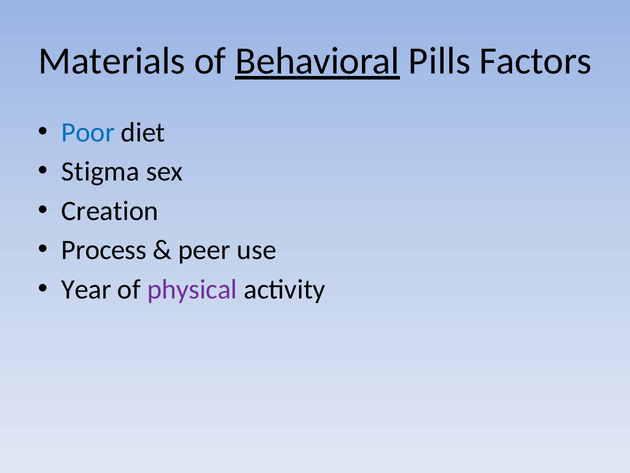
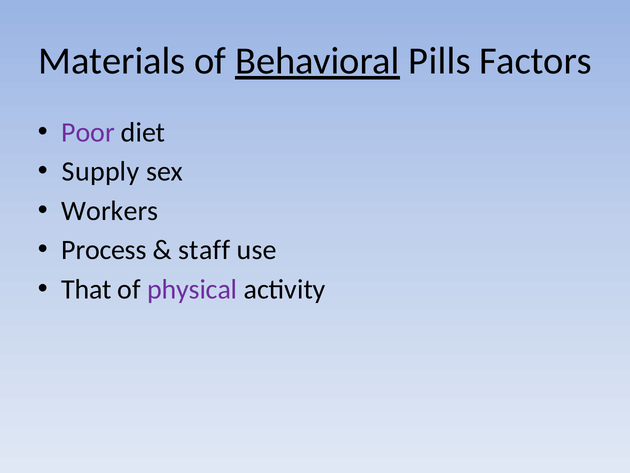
Poor colour: blue -> purple (88, 132)
Stigma: Stigma -> Supply (101, 171)
Creation: Creation -> Workers (110, 211)
peer: peer -> staff (204, 250)
Year: Year -> That (86, 289)
